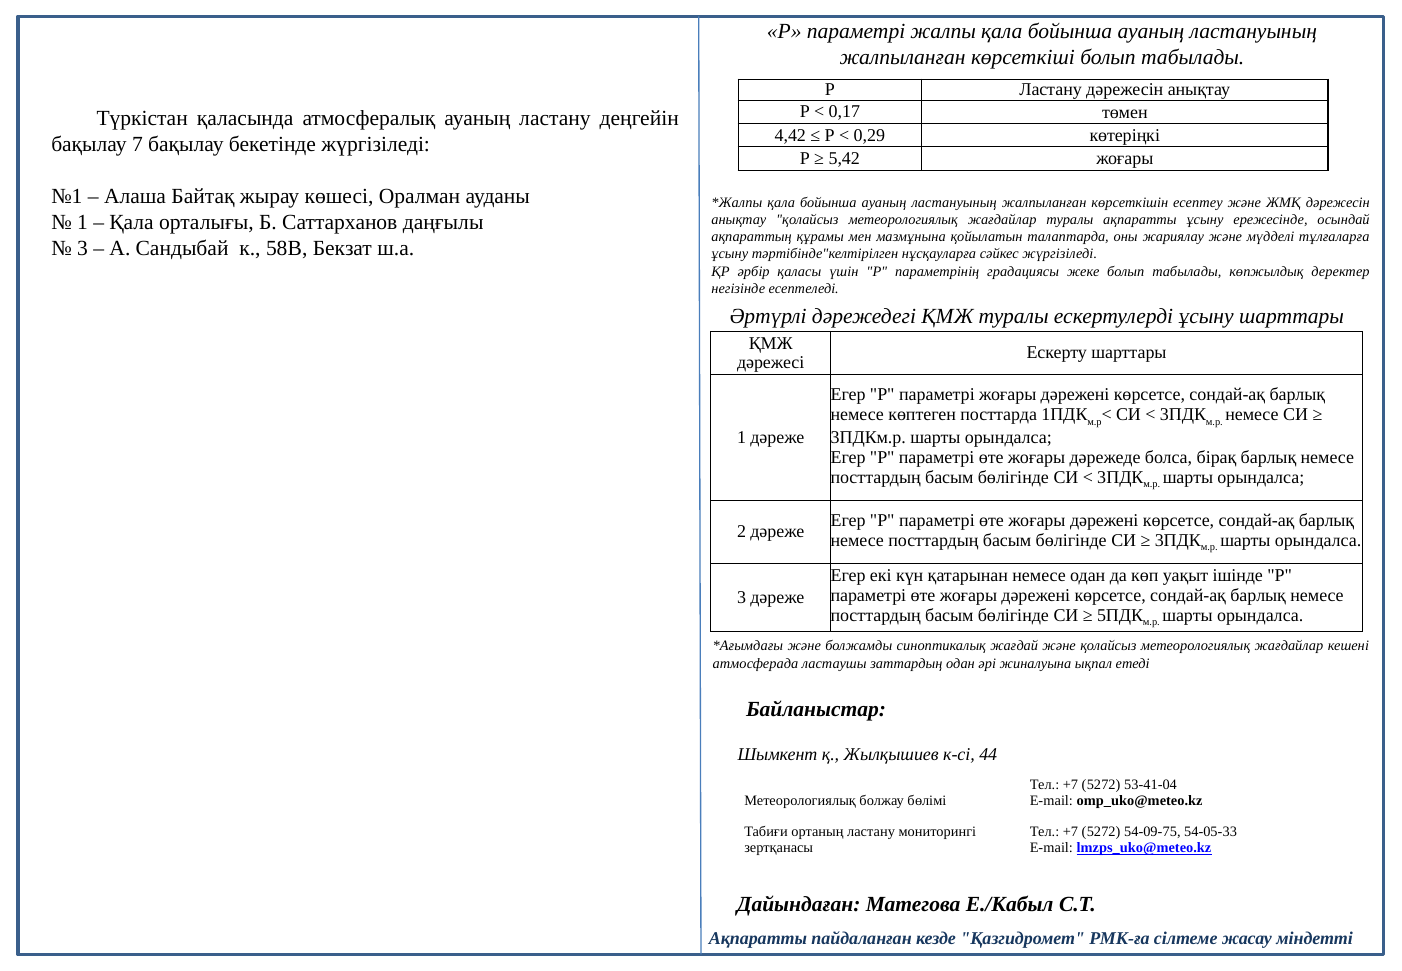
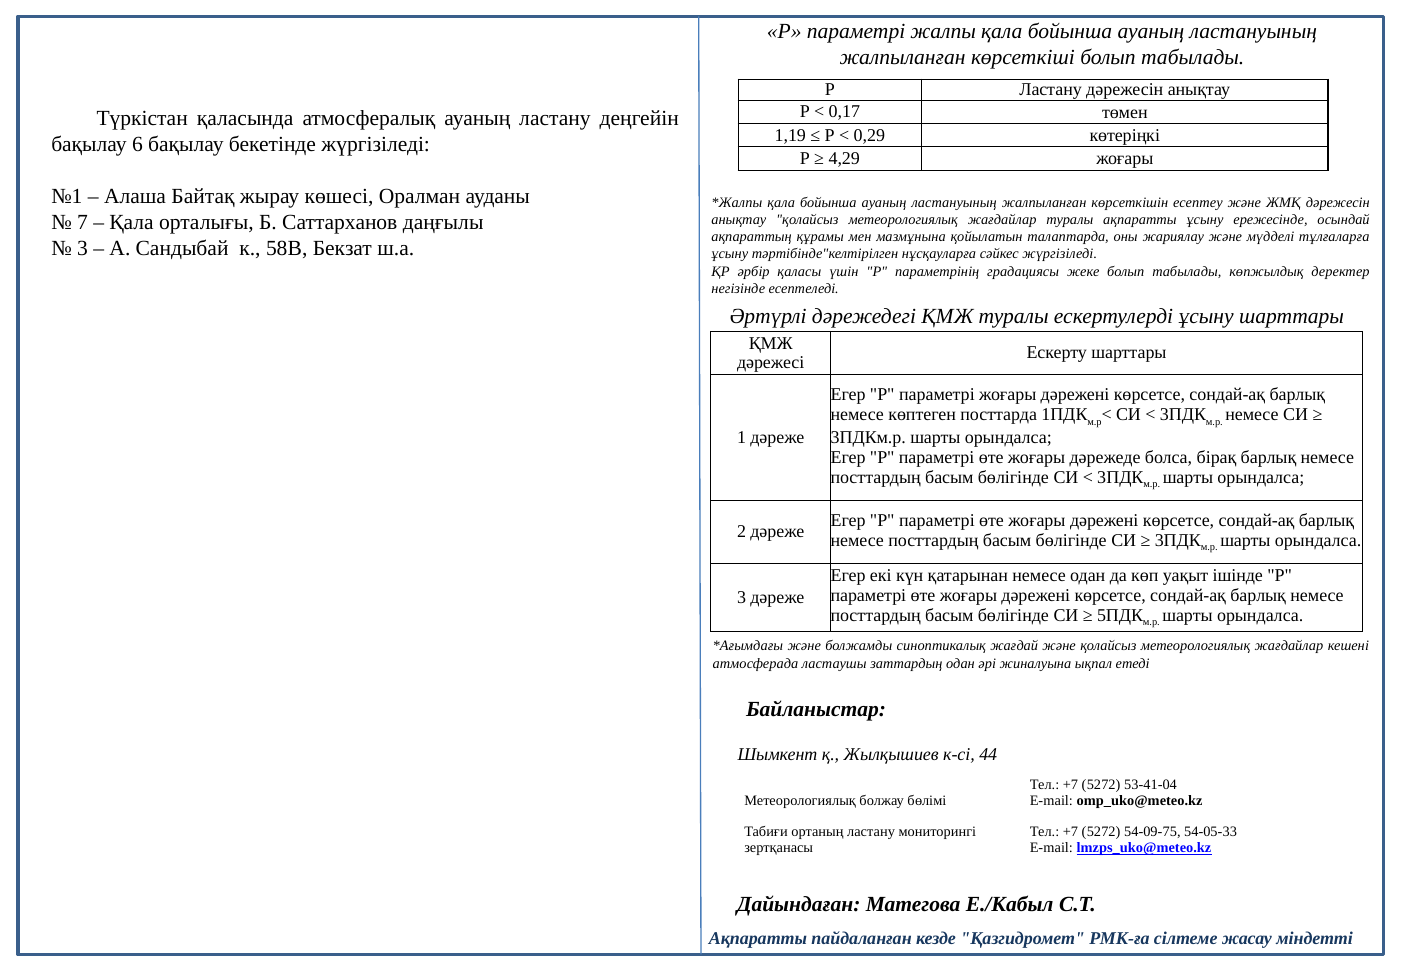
4,42: 4,42 -> 1,19 (790, 135)
7: 7 -> 6 (137, 145)
5,42: 5,42 -> 4,29 (844, 158)
1: 1 -> 7 (83, 222)
